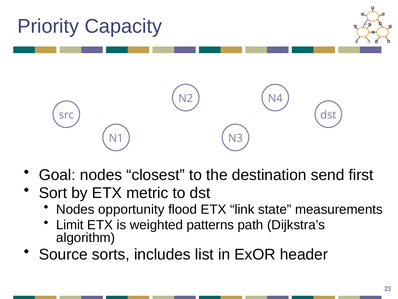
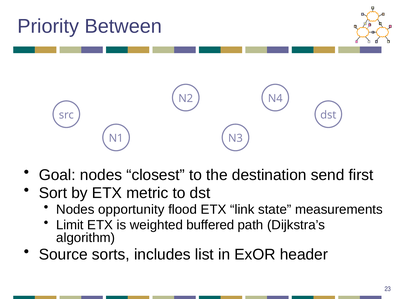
Capacity: Capacity -> Between (123, 26)
patterns: patterns -> buffered (210, 225)
